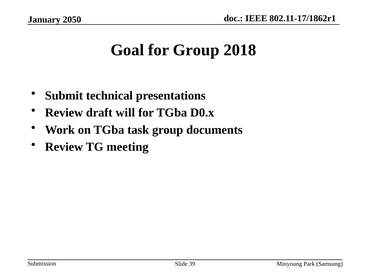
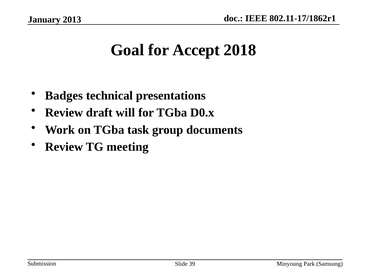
2050: 2050 -> 2013 (72, 20)
for Group: Group -> Accept (196, 50)
Submit: Submit -> Badges (64, 96)
